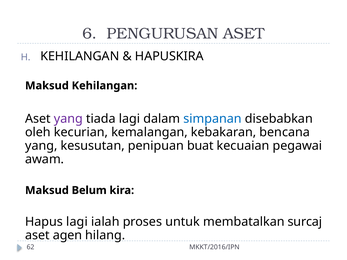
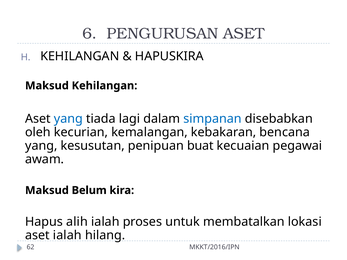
yang colour: purple -> blue (68, 119)
Hapus lagi: lagi -> alih (77, 222)
surcaj: surcaj -> lokasi (305, 222)
aset agen: agen -> ialah (67, 235)
